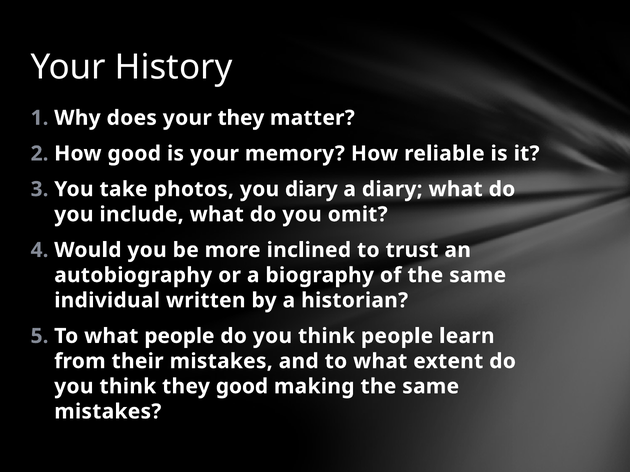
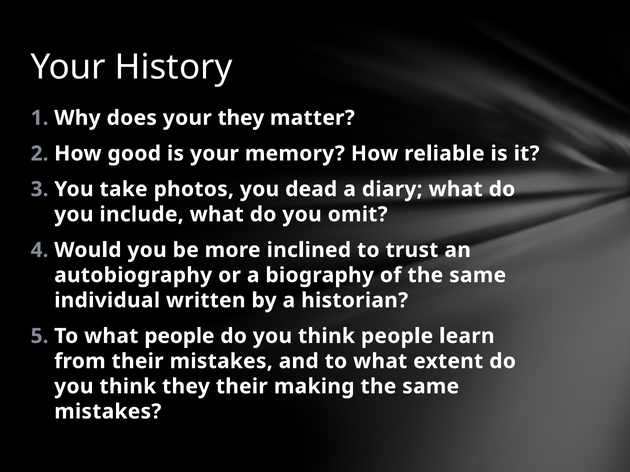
you diary: diary -> dead (311, 189)
they good: good -> their (242, 387)
